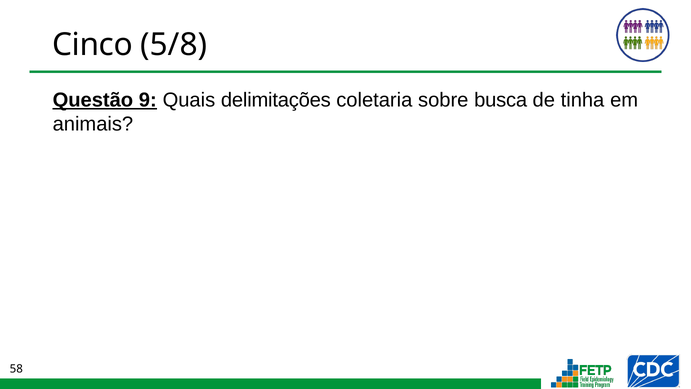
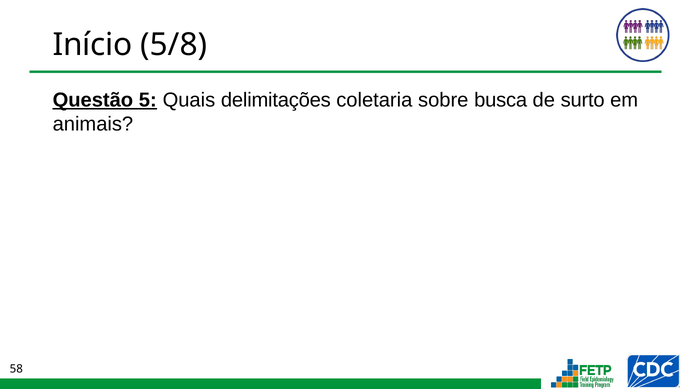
Cinco: Cinco -> Início (92, 45)
9: 9 -> 5 (148, 100)
tinha: tinha -> surto (583, 100)
